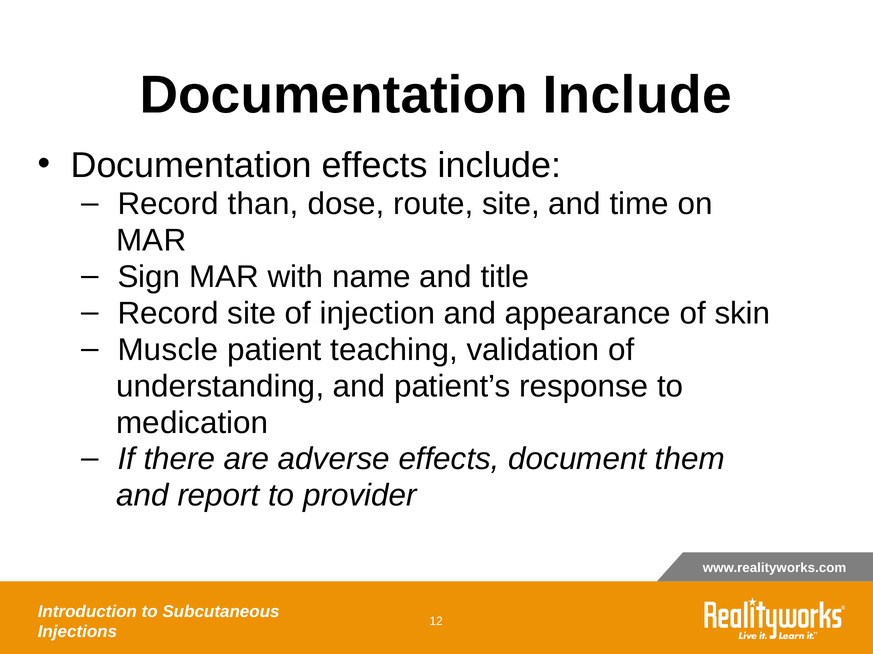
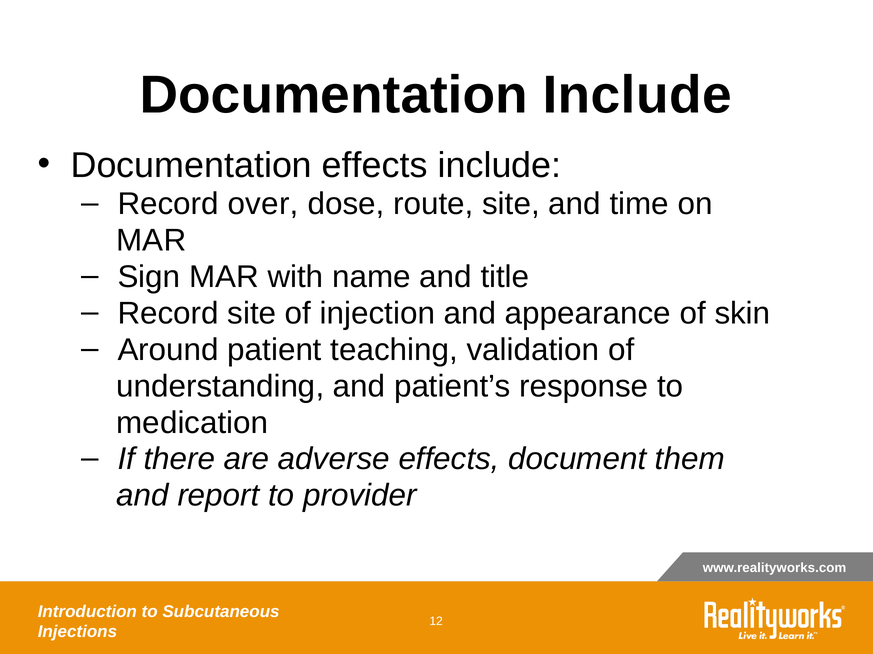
than: than -> over (263, 204)
Muscle: Muscle -> Around (168, 350)
